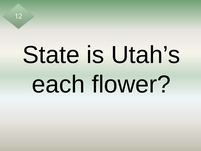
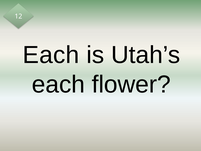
State: State -> Each (51, 55)
